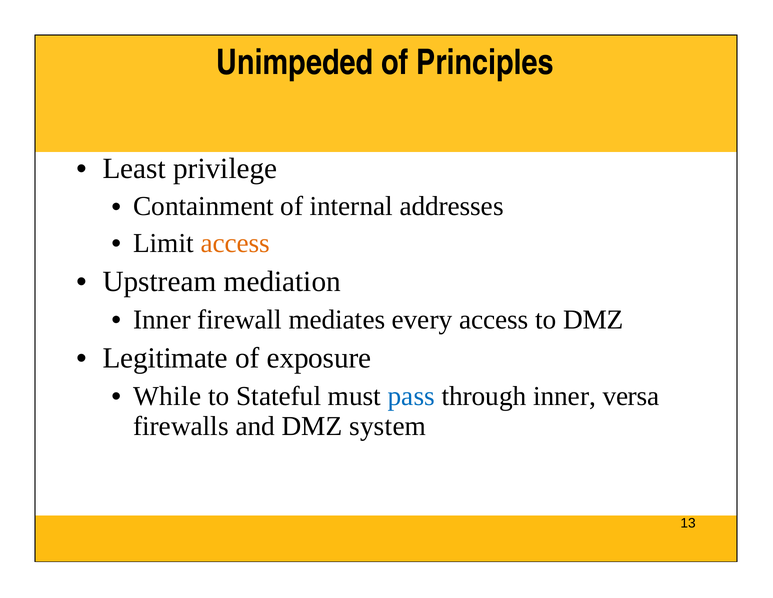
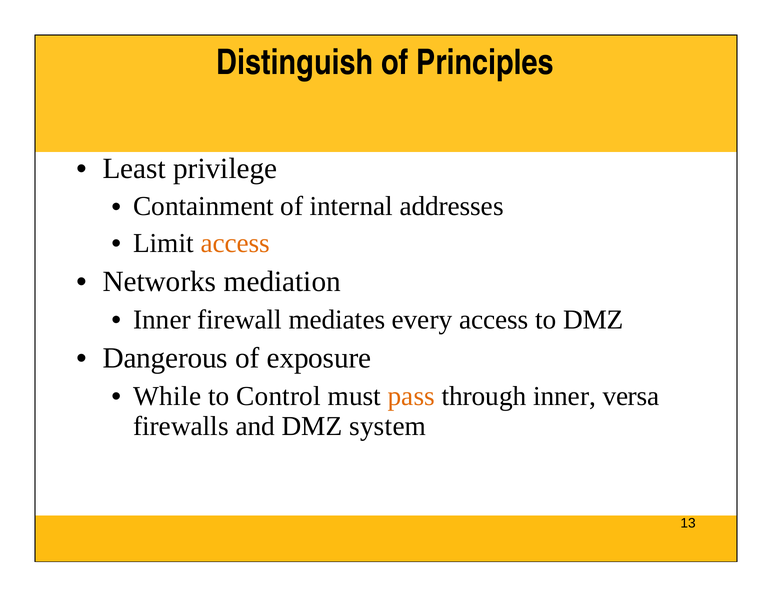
Unimpeded: Unimpeded -> Distinguish (295, 62)
Upstream: Upstream -> Networks (159, 281)
Legitimate: Legitimate -> Dangerous (165, 358)
Stateful: Stateful -> Control (279, 396)
pass colour: blue -> orange (411, 396)
